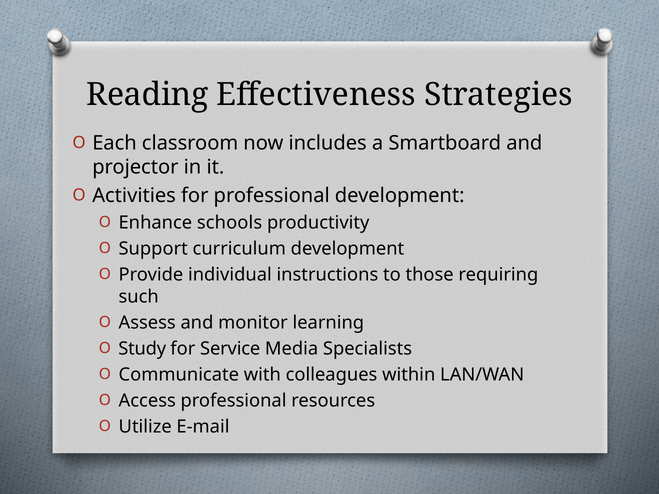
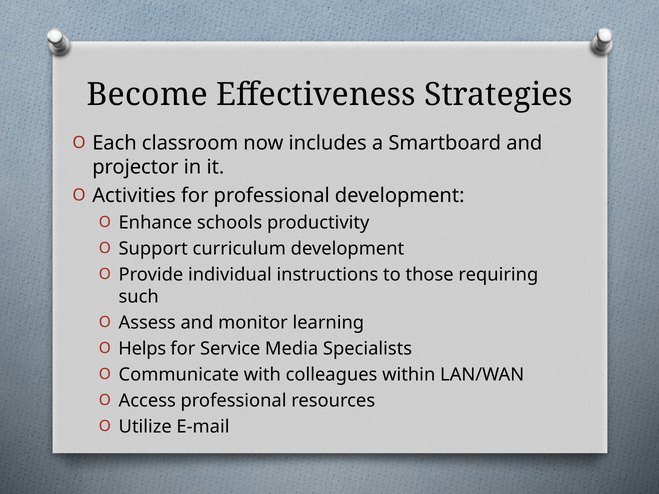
Reading: Reading -> Become (147, 95)
Study: Study -> Helps (142, 349)
